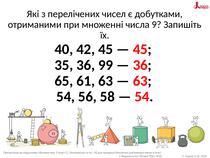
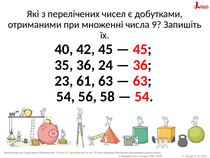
99: 99 -> 24 (106, 65)
65: 65 -> 23 (64, 81)
